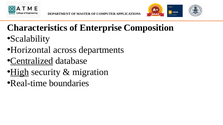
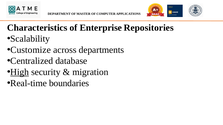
Composition: Composition -> Repositories (149, 28)
Horizontal: Horizontal -> Customize (31, 50)
Centralized underline: present -> none (32, 61)
